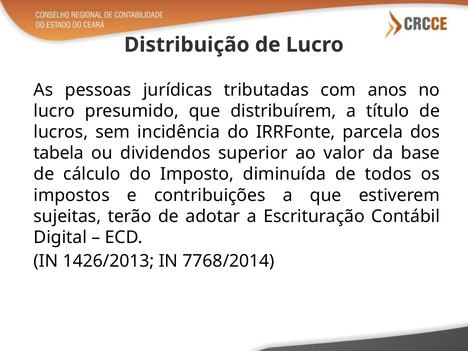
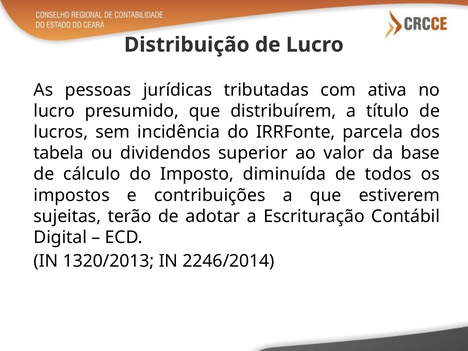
anos: anos -> ativa (387, 90)
1426/2013: 1426/2013 -> 1320/2013 (108, 261)
7768/2014: 7768/2014 -> 2246/2014 (229, 261)
